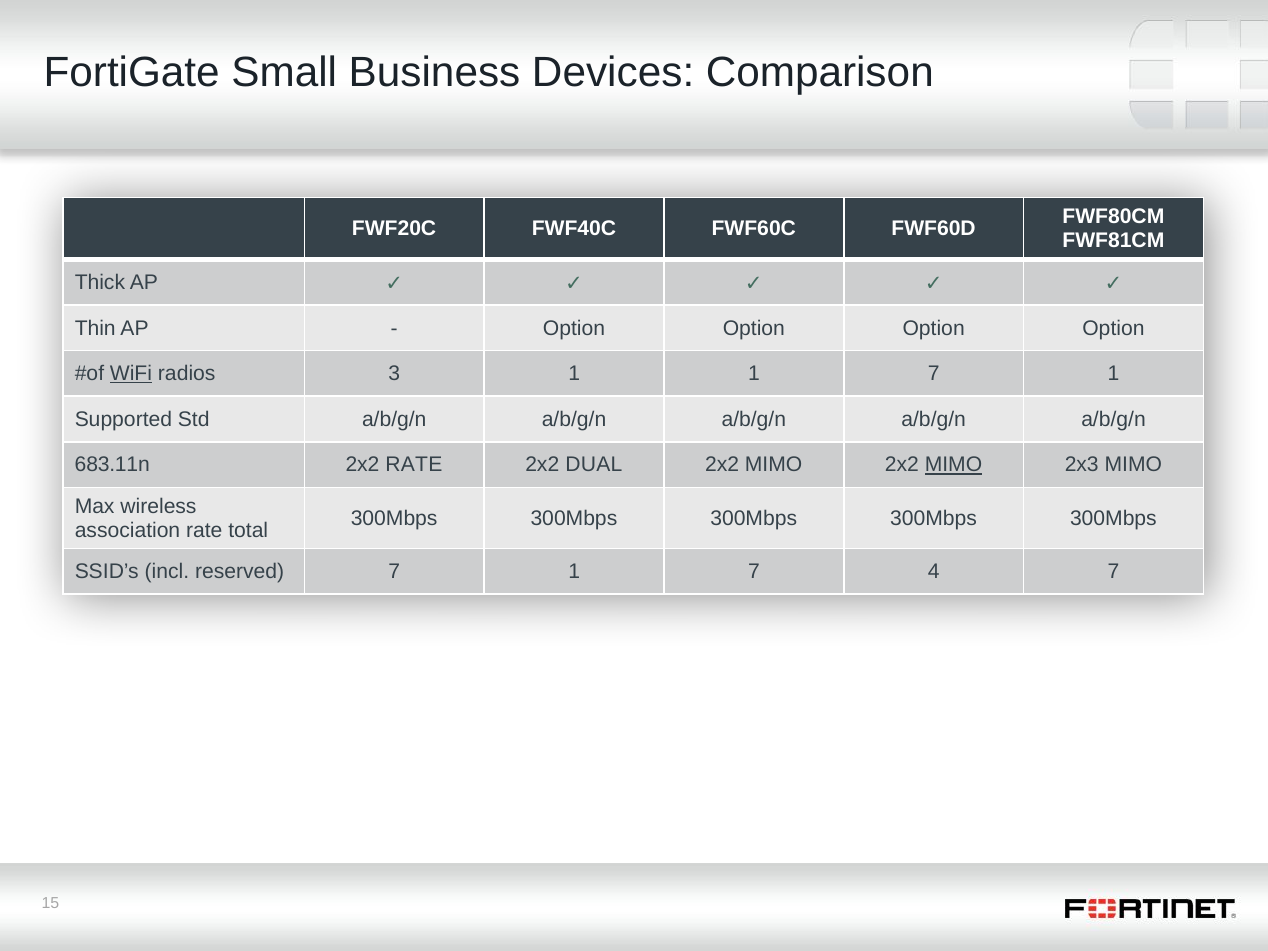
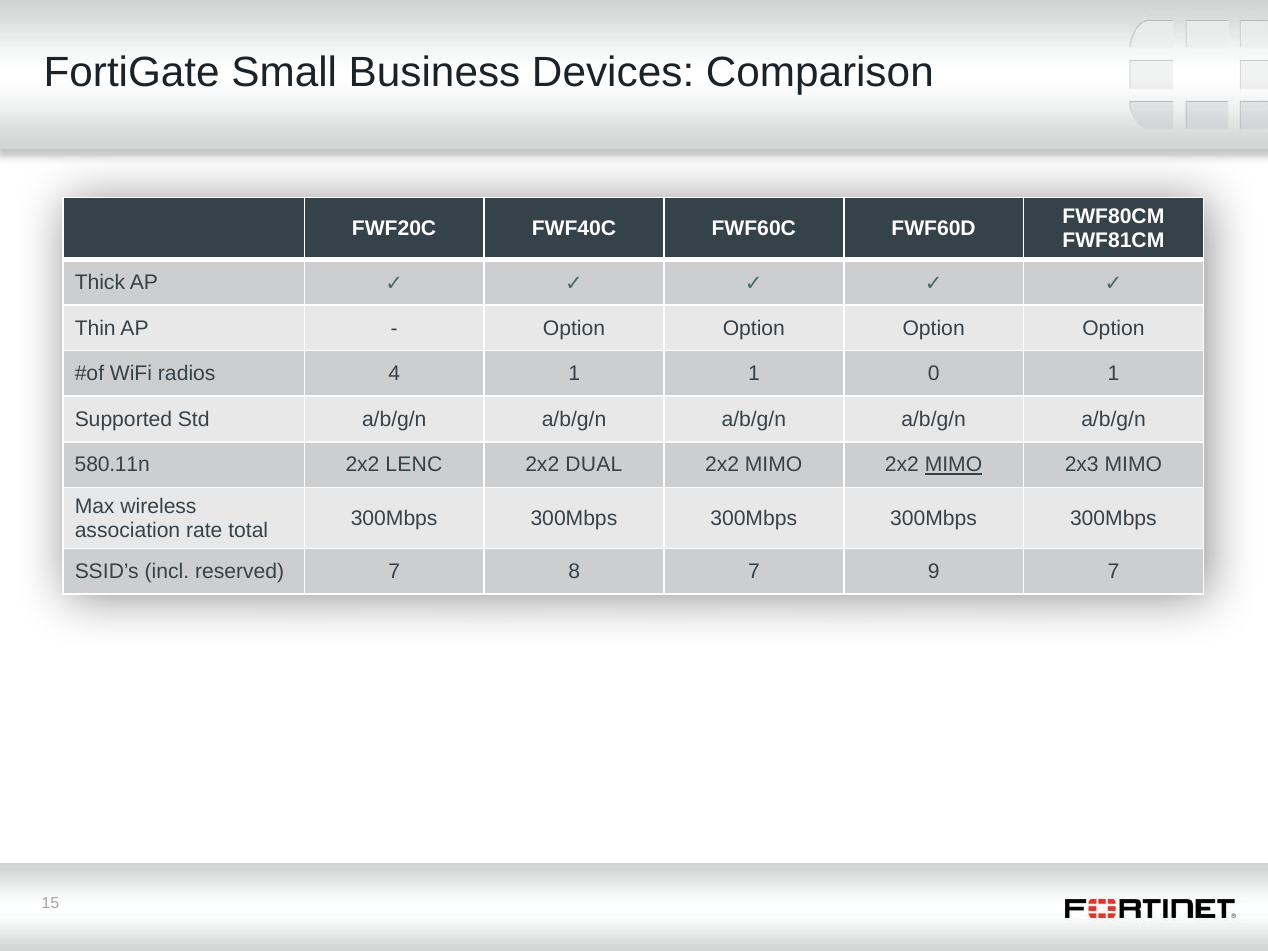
WiFi underline: present -> none (131, 374)
3: 3 -> 4 (394, 374)
1 1 7: 7 -> 0 (934, 374)
683.11n: 683.11n -> 580.11n (112, 465)
2x2 RATE: RATE -> LENC (414, 465)
reserved 7 1: 1 -> 8 (574, 572)
4: 4 -> 9 (934, 572)
